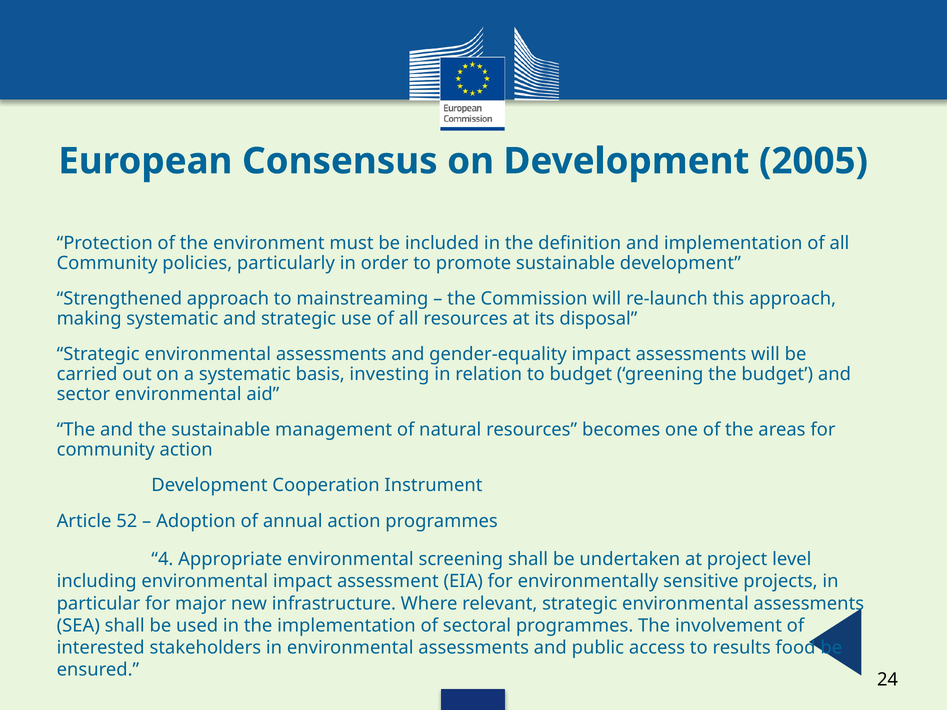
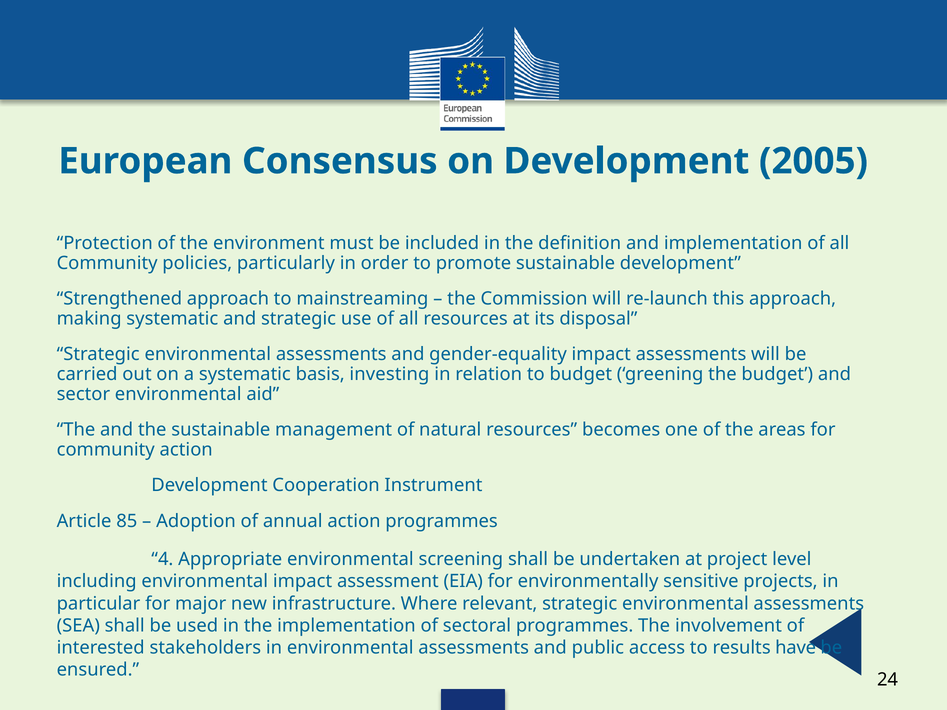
52: 52 -> 85 (127, 521)
food: food -> have (796, 648)
